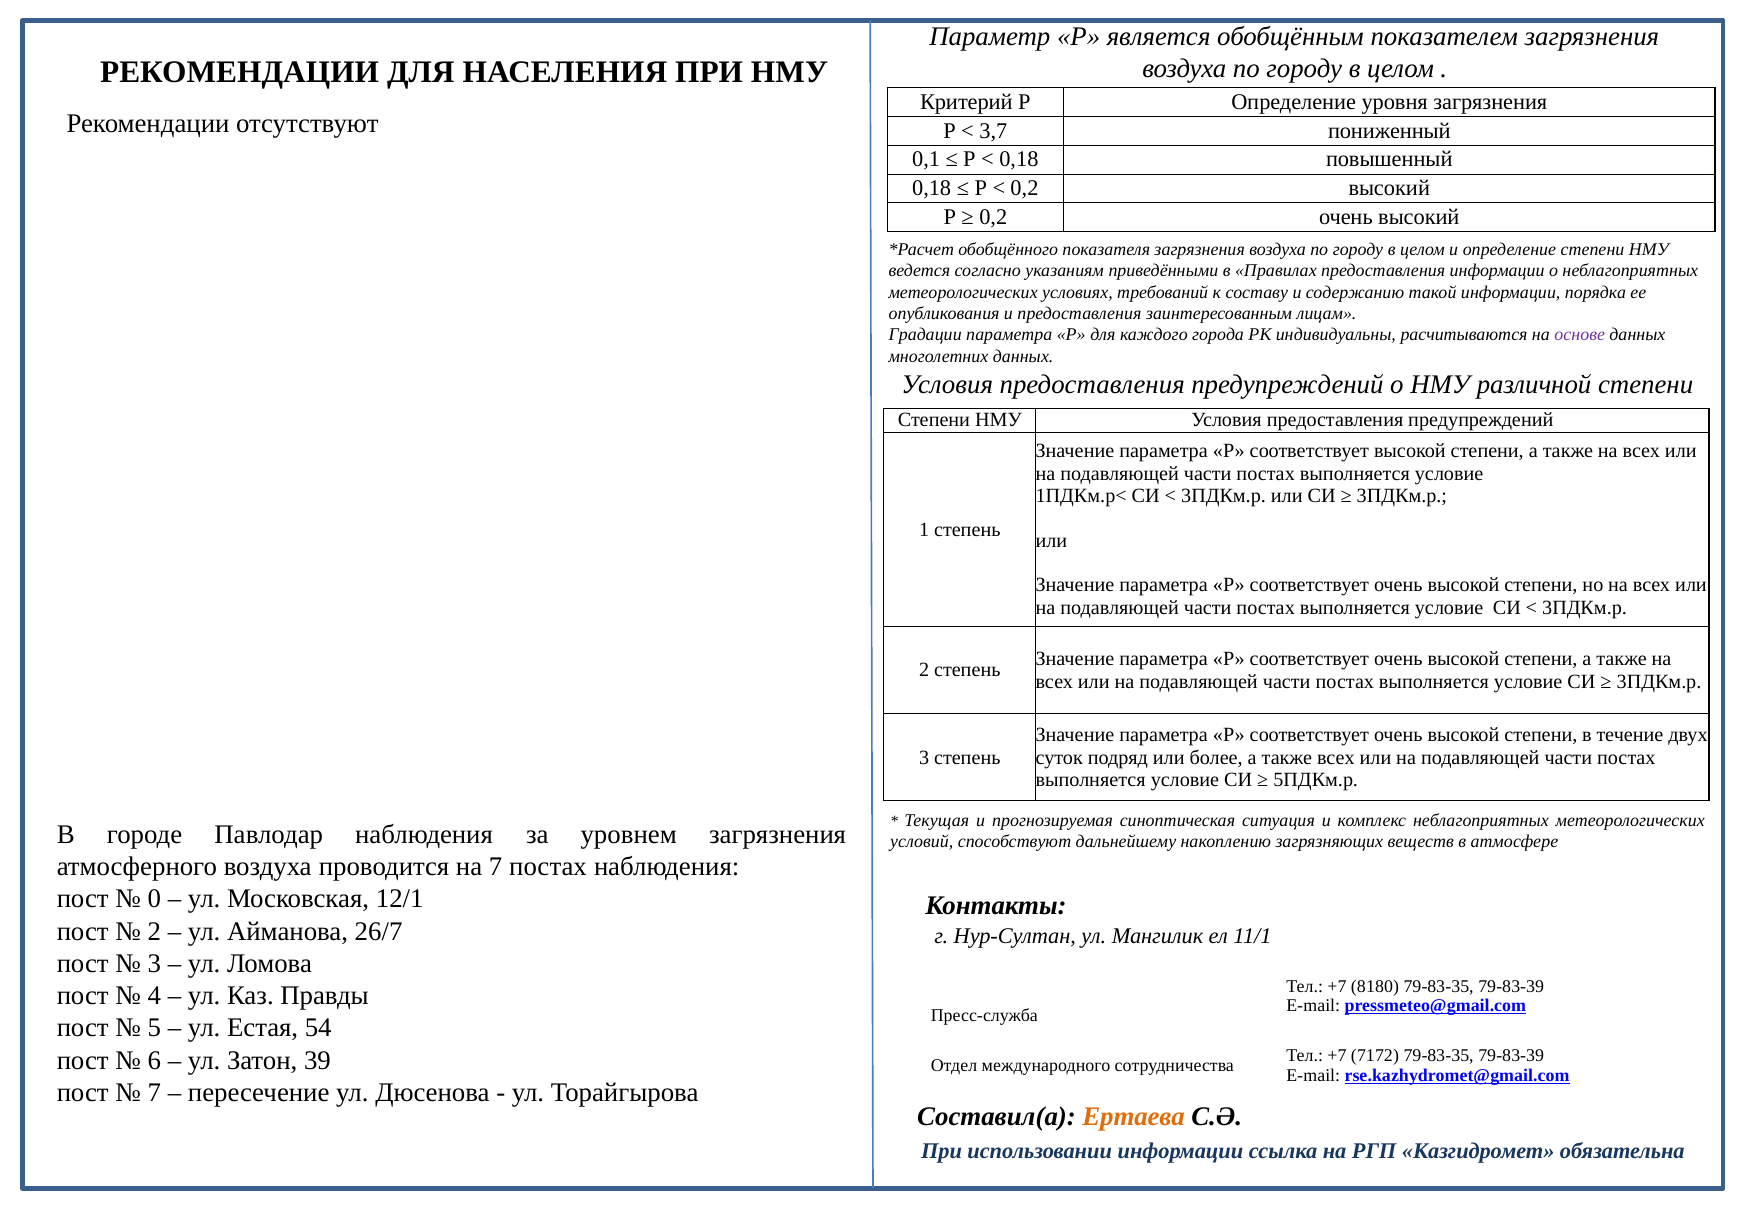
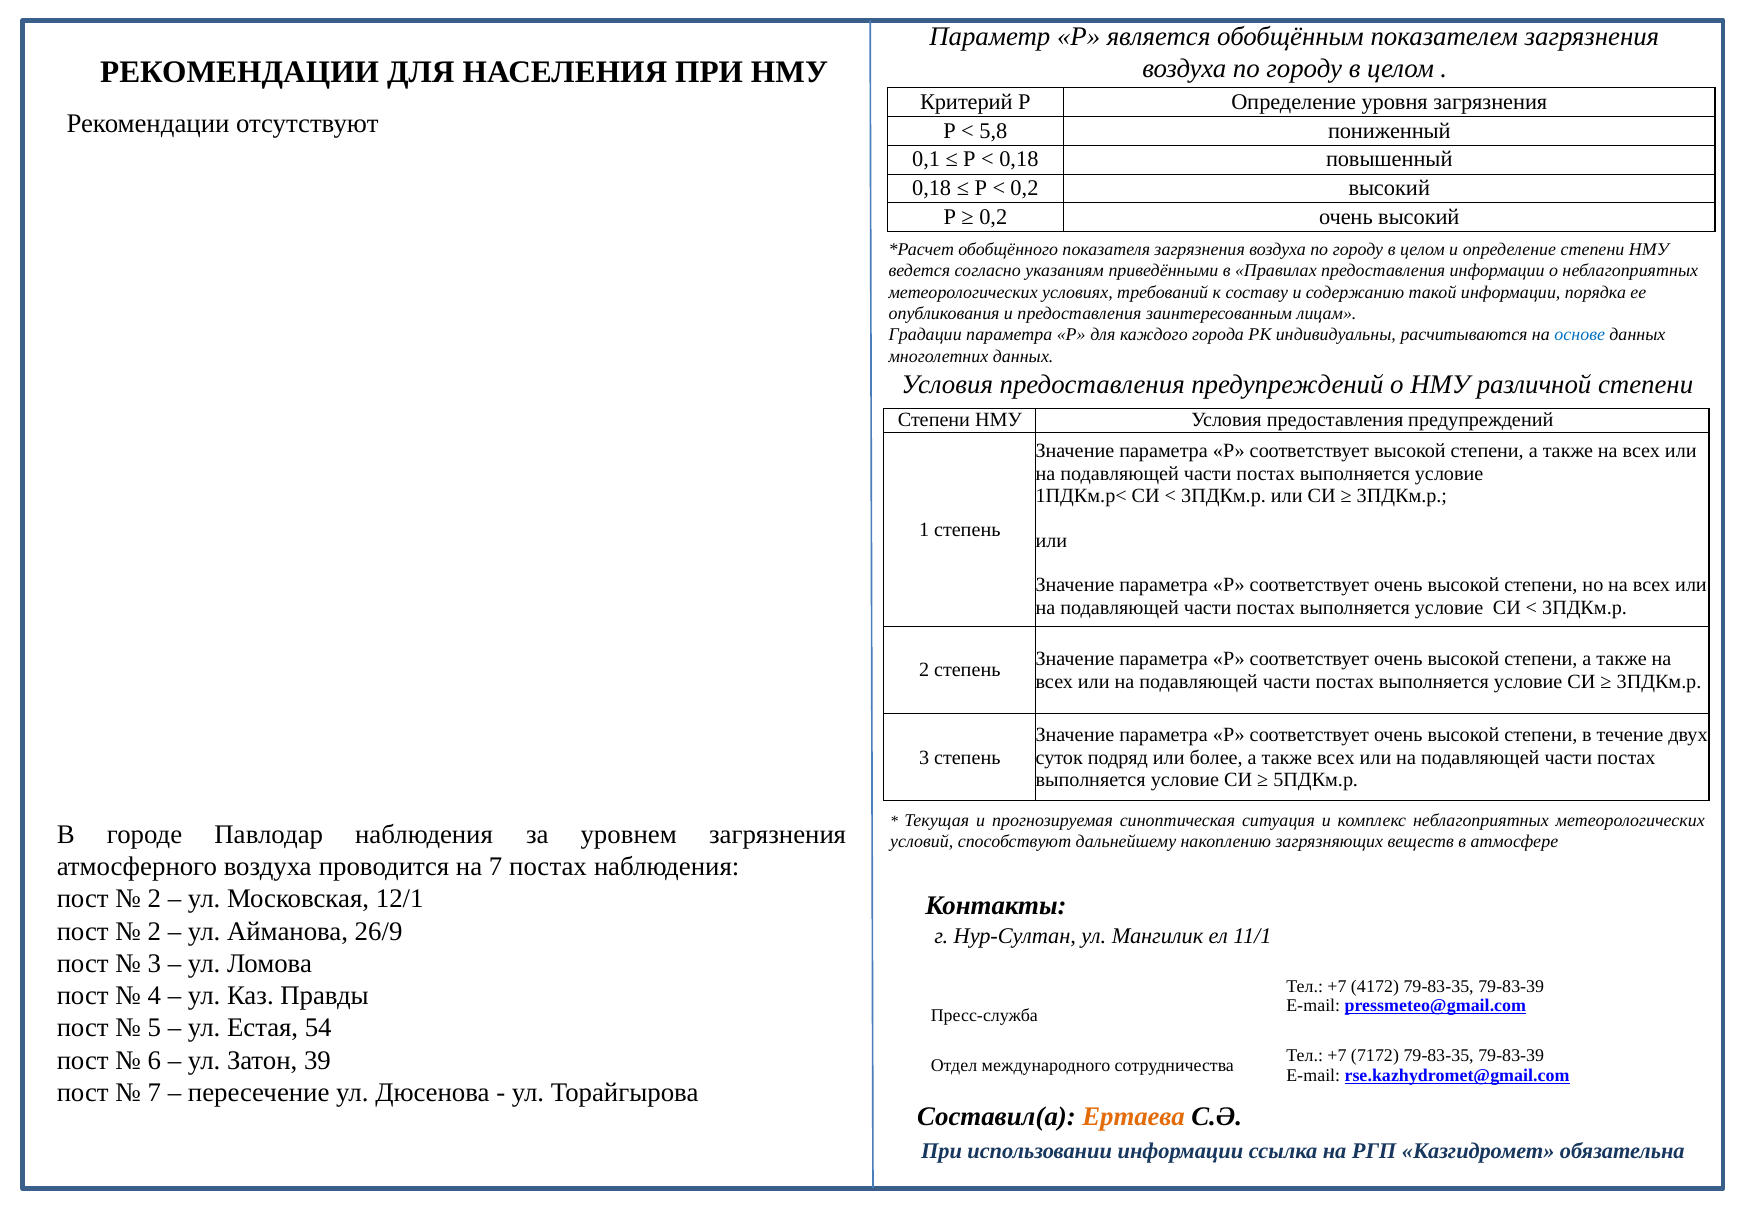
3,7: 3,7 -> 5,8 (993, 131)
основе colour: purple -> blue (1580, 335)
0: 0 -> 2 (154, 899)
26/7: 26/7 -> 26/9 (379, 931)
8180: 8180 -> 4172 (1375, 986)
